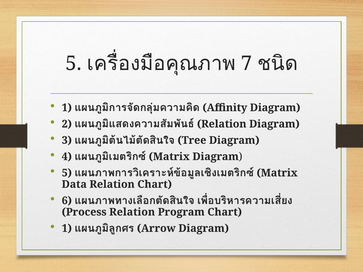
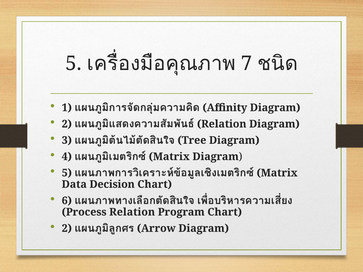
Data Relation: Relation -> Decision (112, 184)
1: 1 -> 2 (67, 229)
